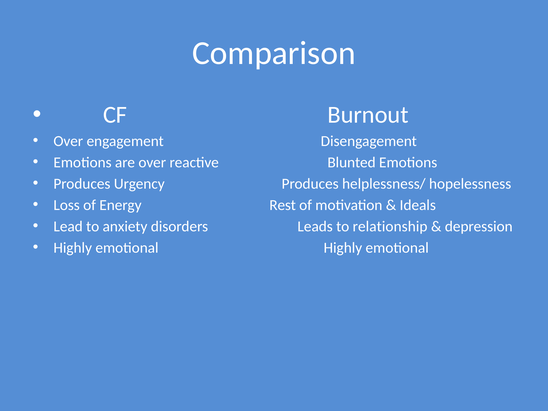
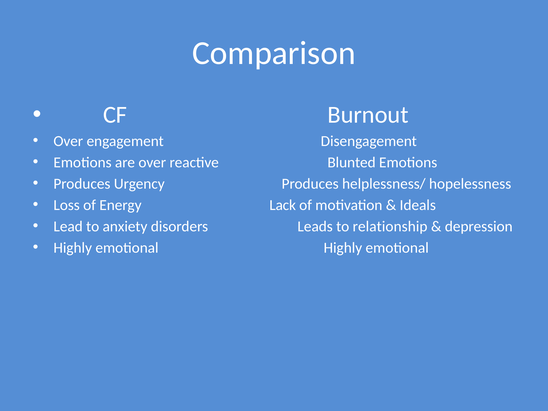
Rest: Rest -> Lack (283, 205)
